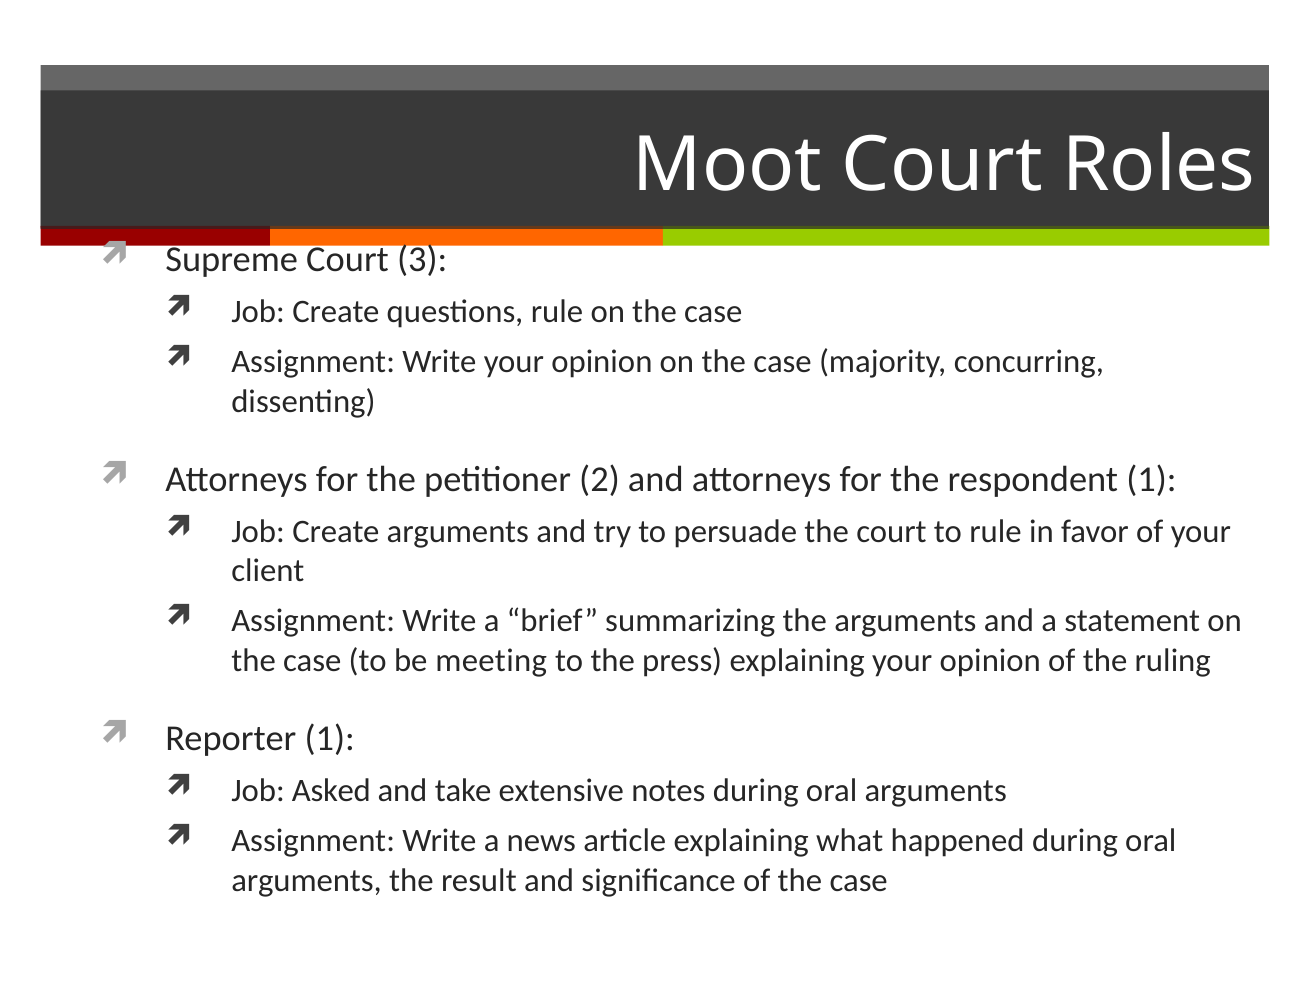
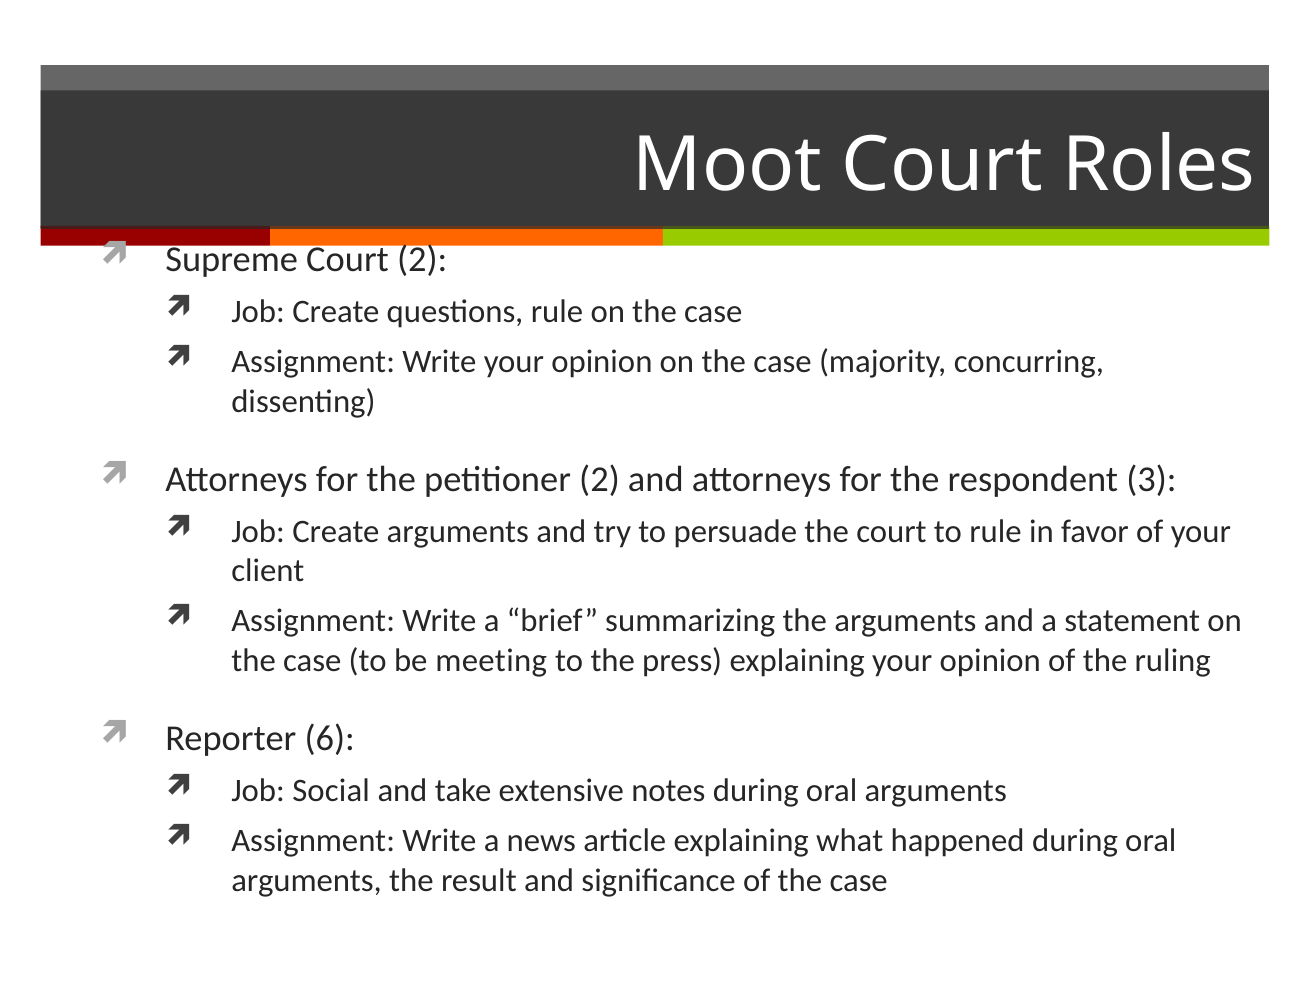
Court 3: 3 -> 2 (422, 260)
respondent 1: 1 -> 3 (1152, 480)
Reporter 1: 1 -> 6 (330, 739)
Asked: Asked -> Social (331, 791)
